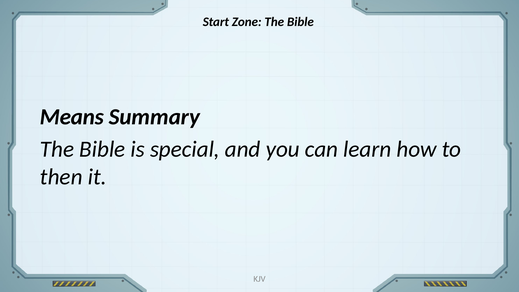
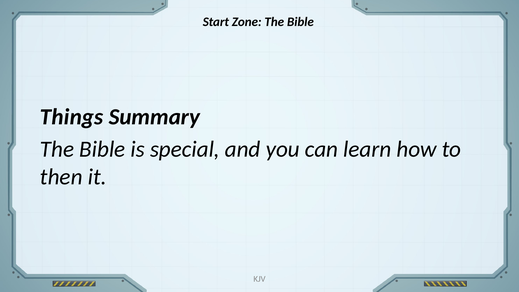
Means: Means -> Things (72, 117)
